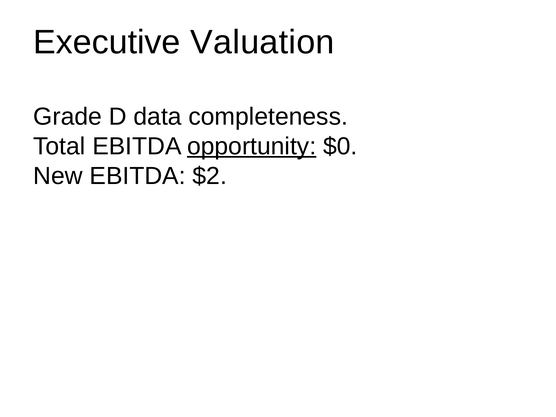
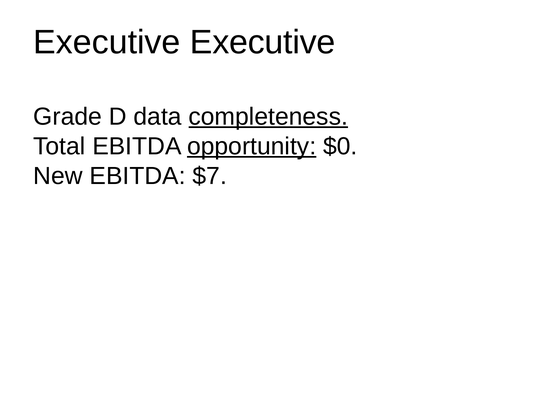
Executive Valuation: Valuation -> Executive (263, 42)
completeness underline: none -> present (268, 117)
$2: $2 -> $7 (210, 176)
